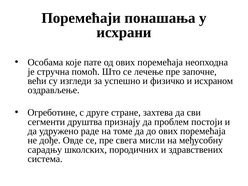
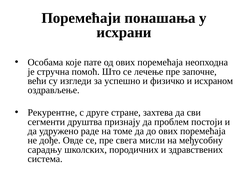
Огреботине: Огреботине -> Рекурентне (52, 113)
